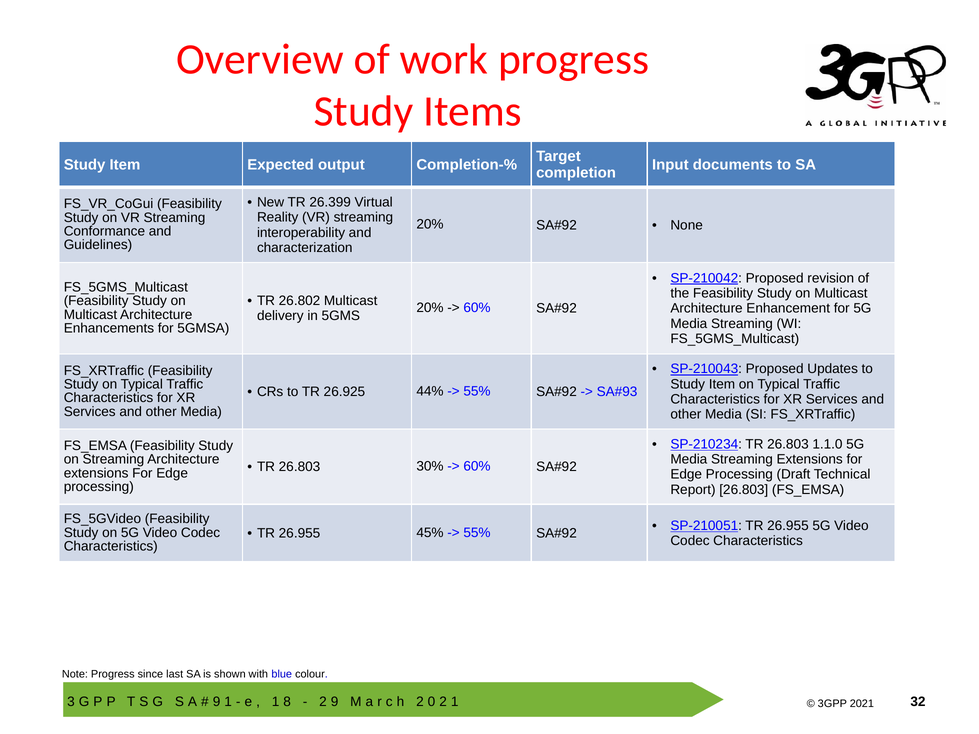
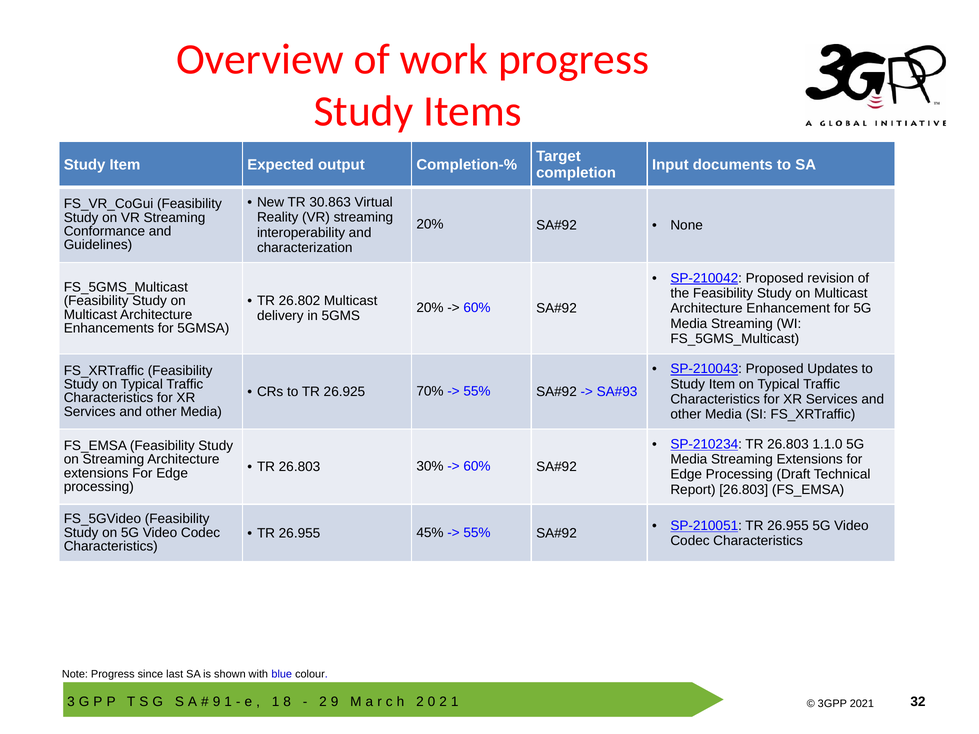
26.399: 26.399 -> 30.863 (330, 202)
44%: 44% -> 70% (430, 391)
